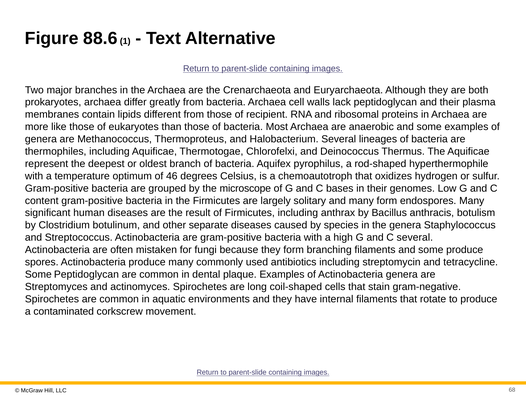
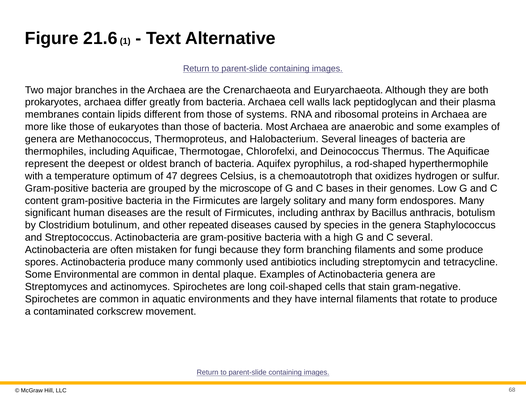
88.6: 88.6 -> 21.6 (100, 38)
recipient: recipient -> systems (267, 114)
46: 46 -> 47 (172, 176)
separate: separate -> repeated (209, 225)
Some Peptidoglycan: Peptidoglycan -> Environmental (86, 274)
